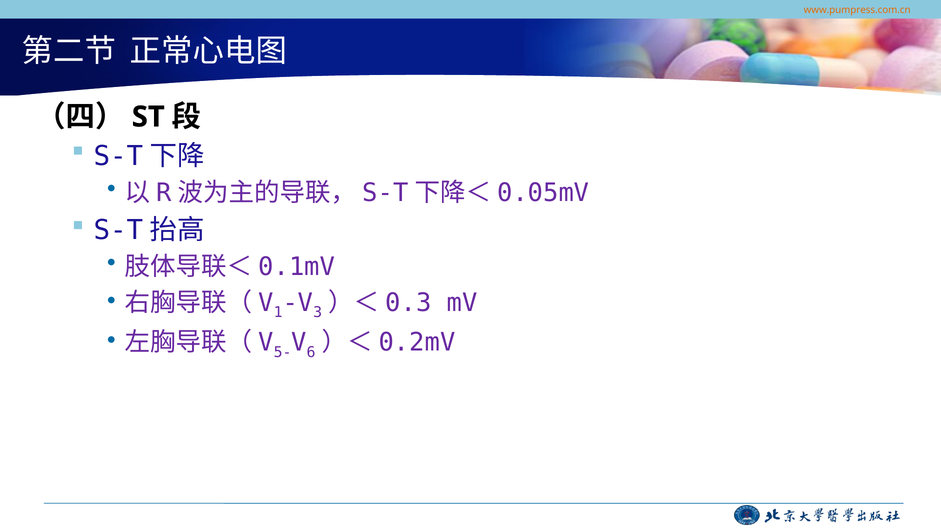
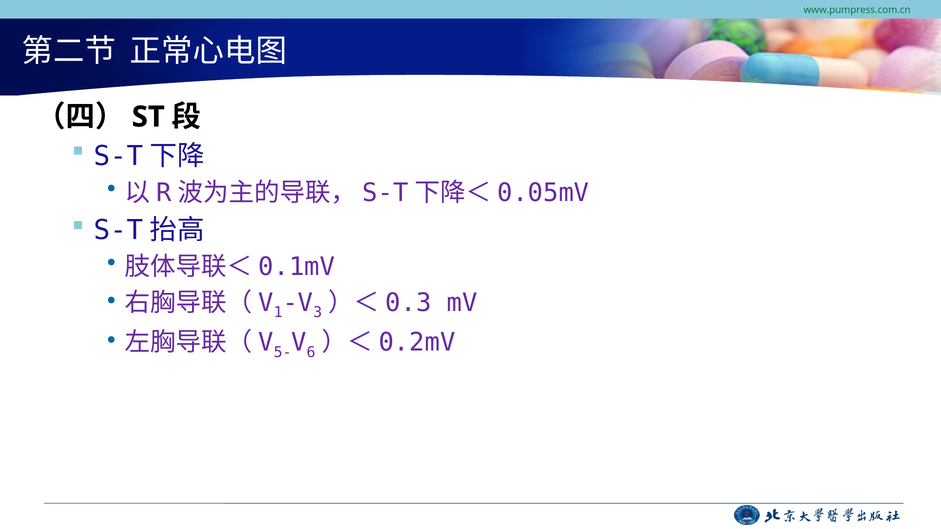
www.pumpress.com.cn colour: orange -> green (857, 10)
